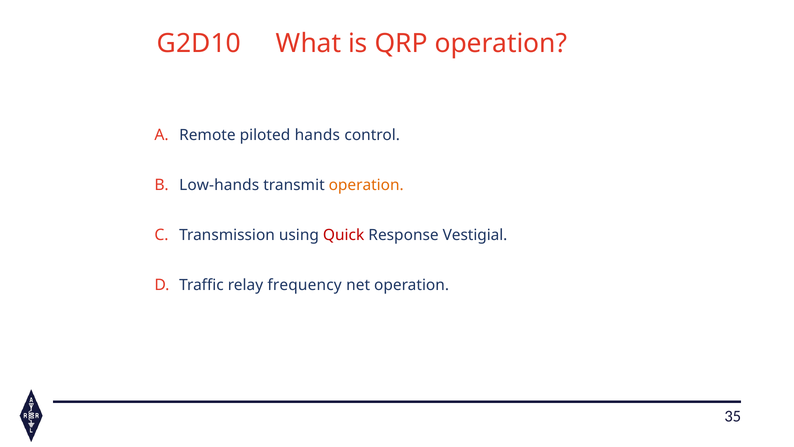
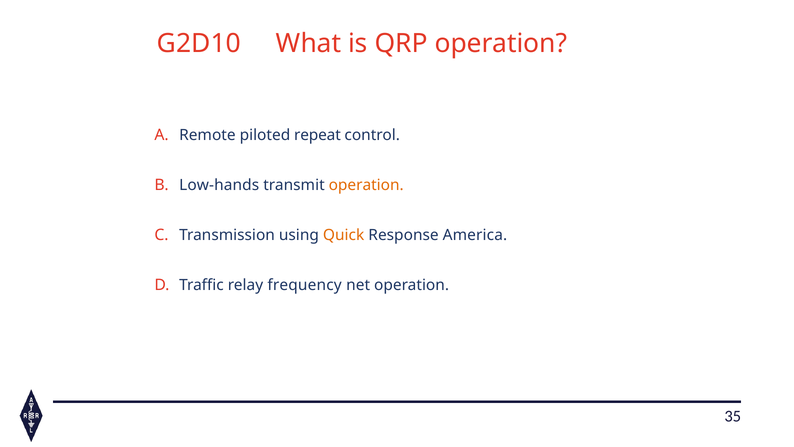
hands: hands -> repeat (317, 135)
Quick colour: red -> orange (344, 235)
Vestigial: Vestigial -> America (475, 235)
